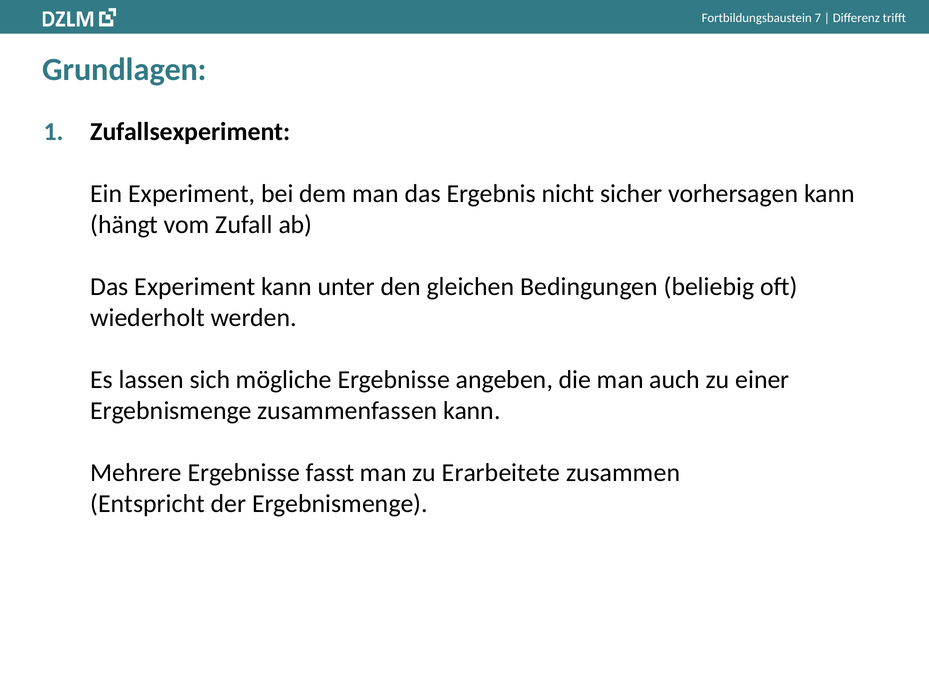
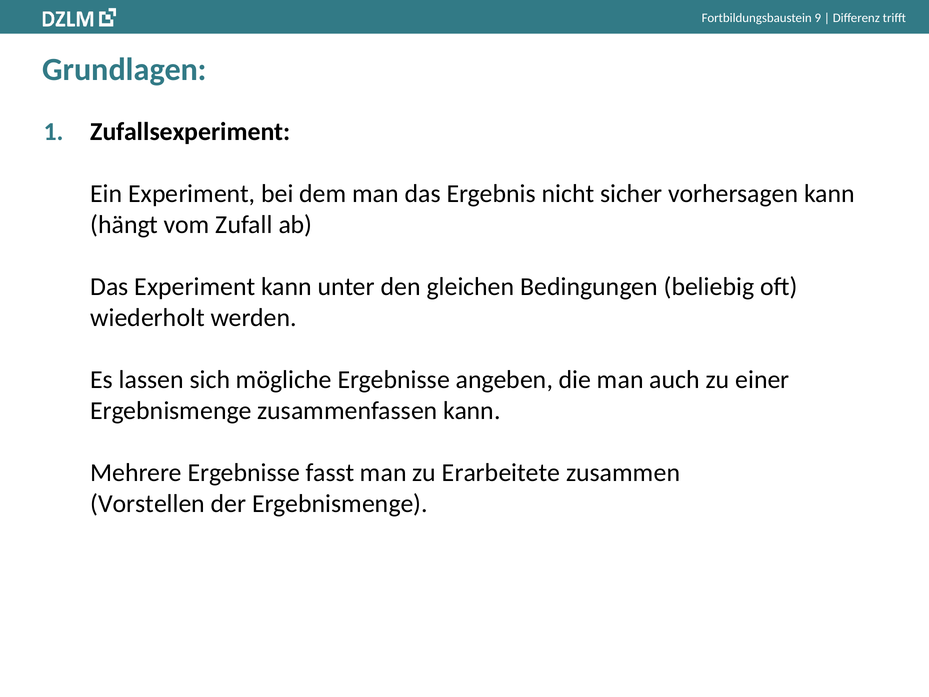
7: 7 -> 9 (818, 18)
Entspricht: Entspricht -> Vorstellen (148, 503)
